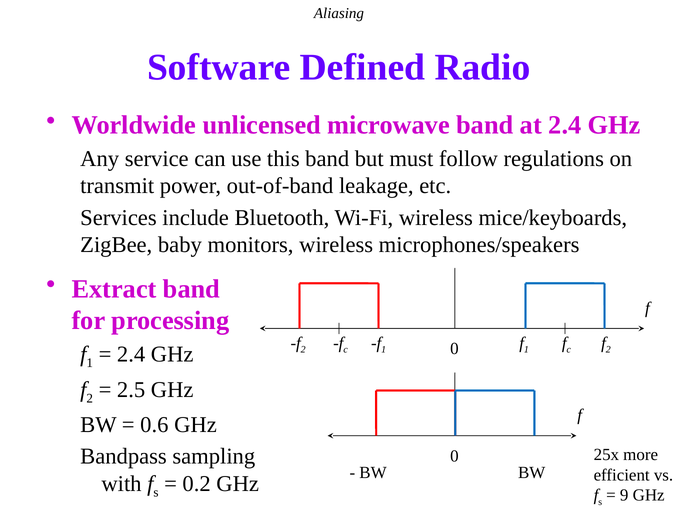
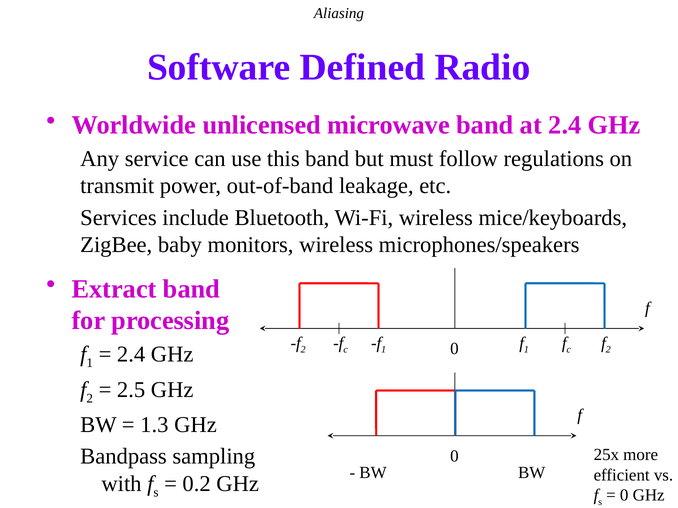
0.6: 0.6 -> 1.3 (154, 425)
9: 9 -> 0 (624, 496)
